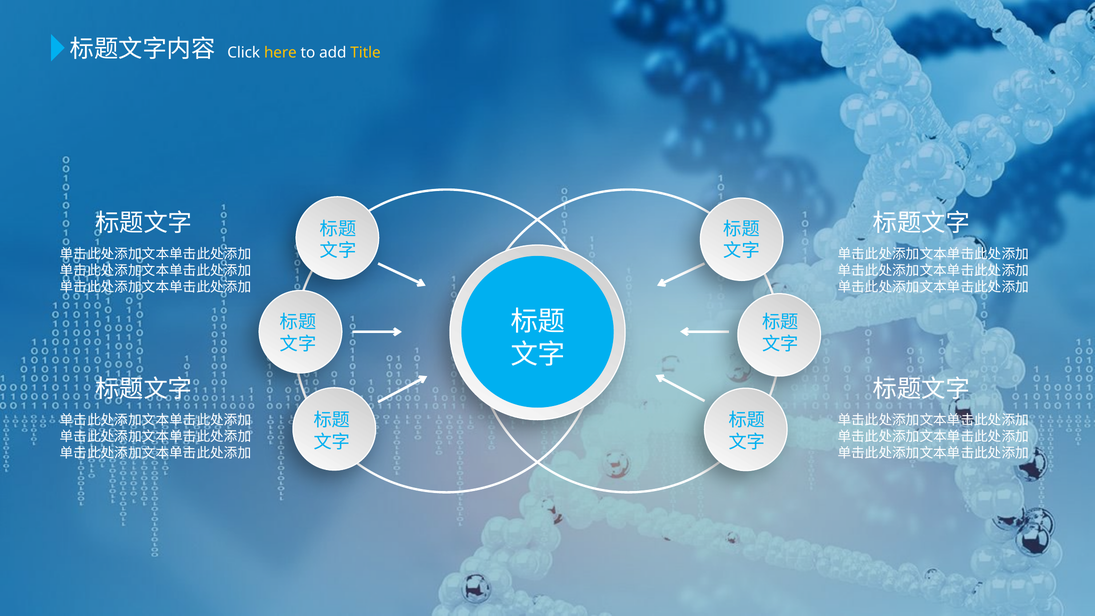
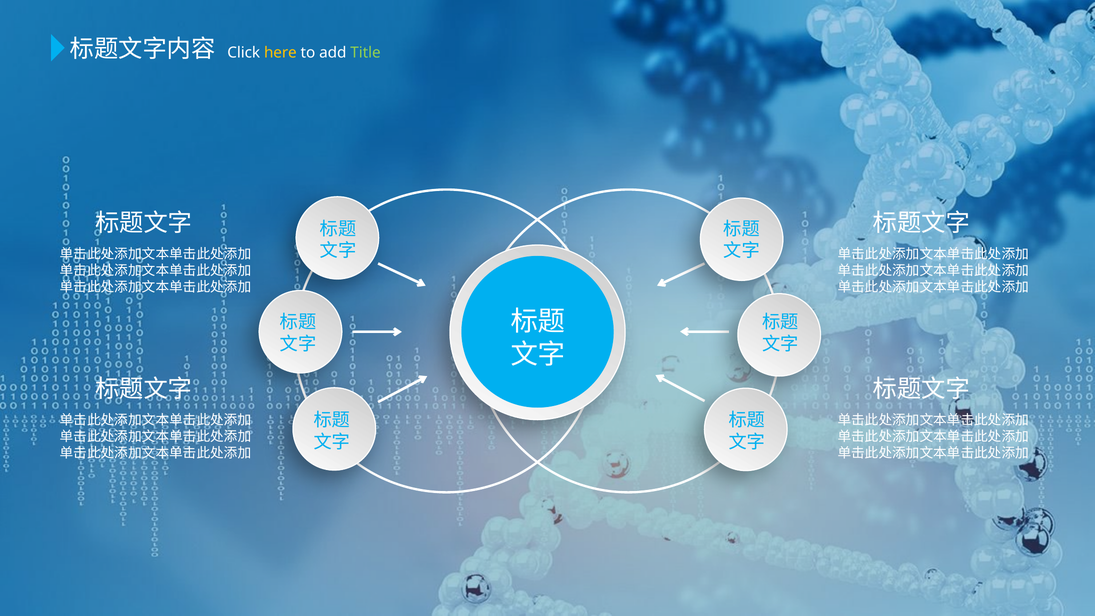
Title colour: yellow -> light green (366, 53)
